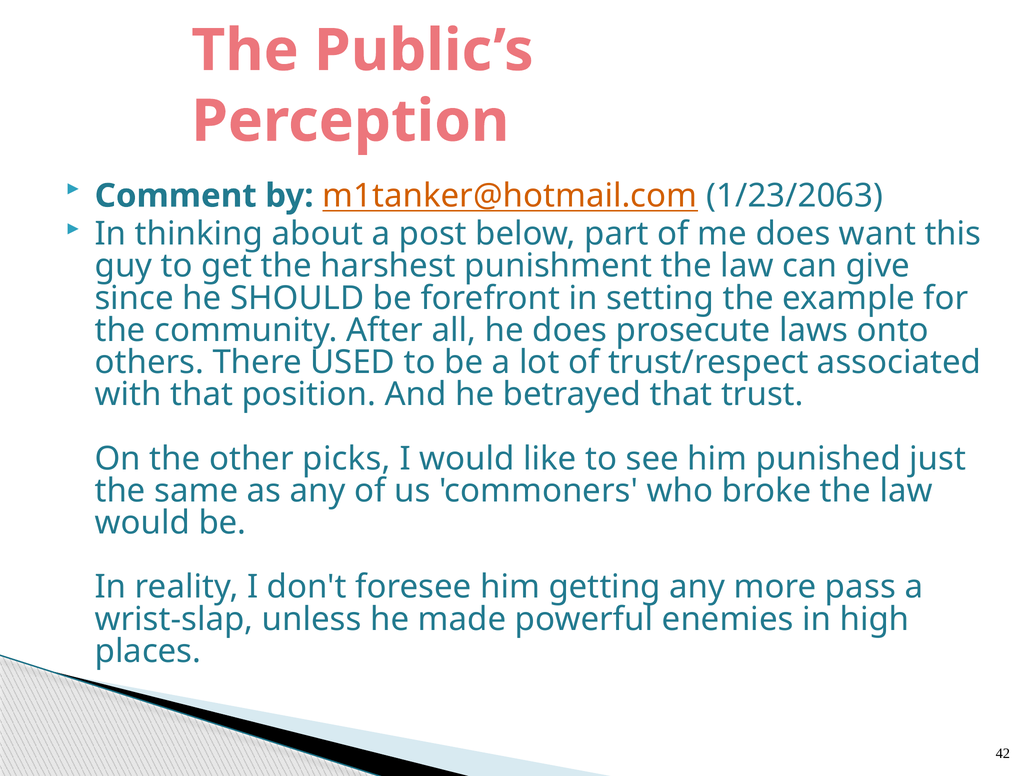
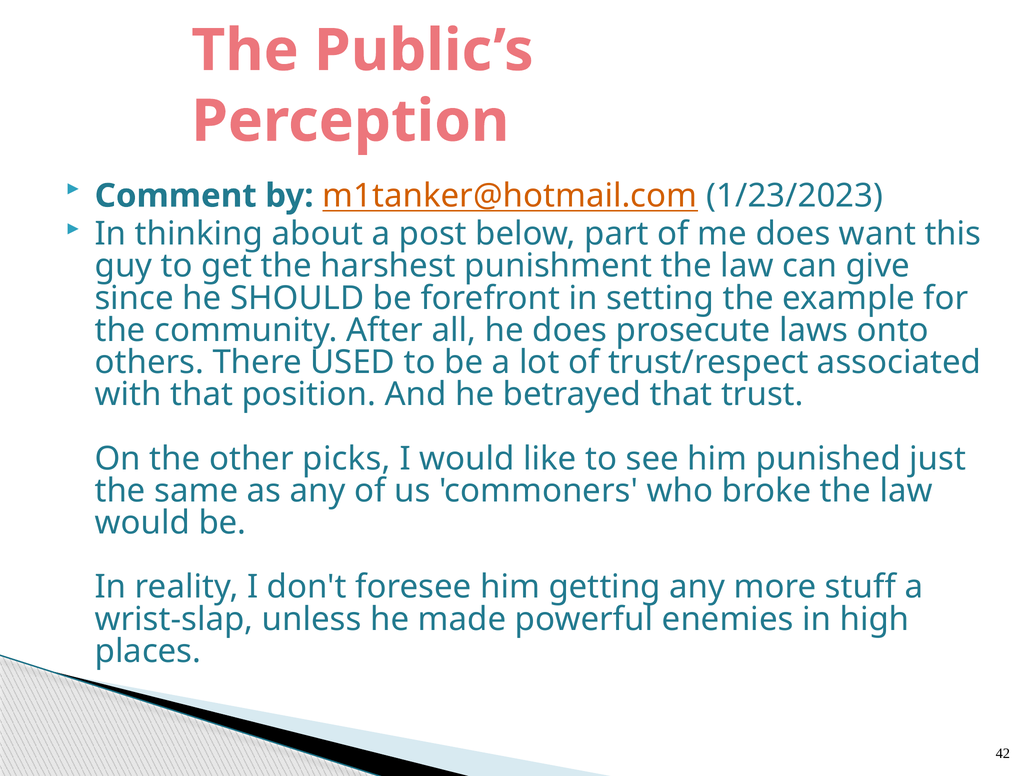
1/23/2063: 1/23/2063 -> 1/23/2023 (795, 196)
pass: pass -> stuff (861, 587)
